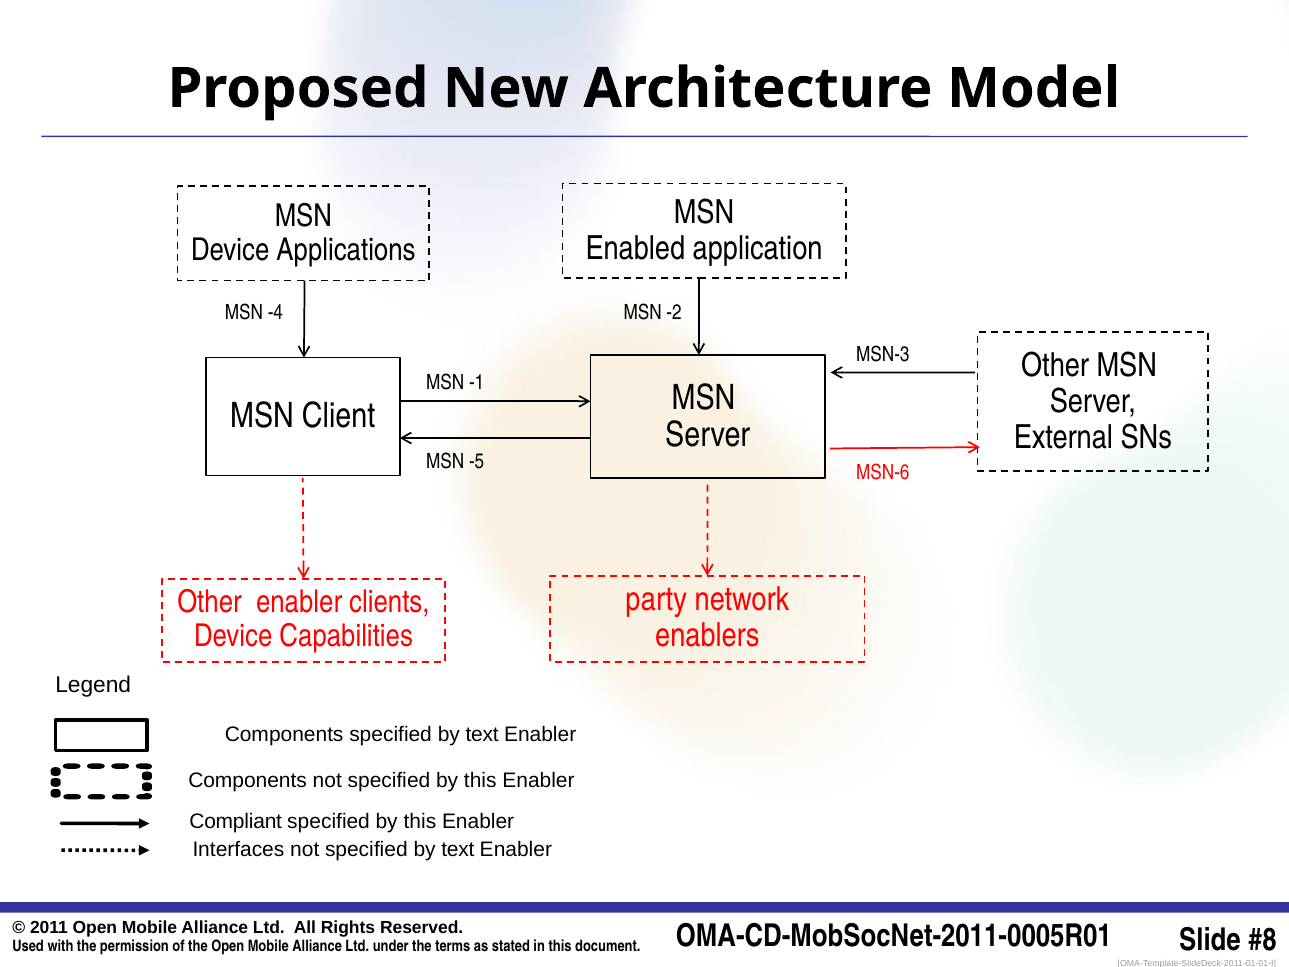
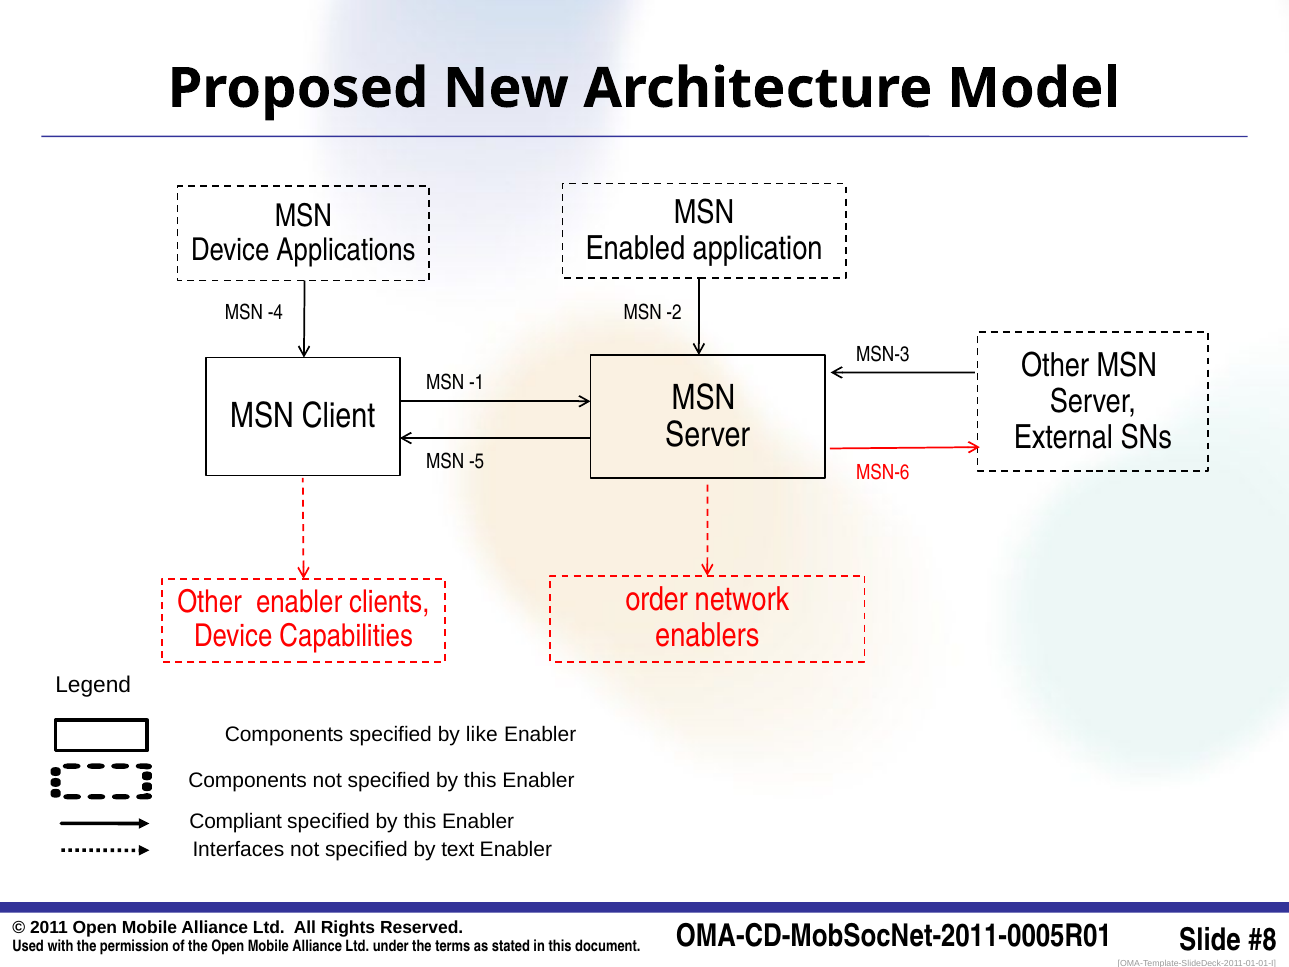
party: party -> order (656, 600)
Components specified by text: text -> like (482, 734)
